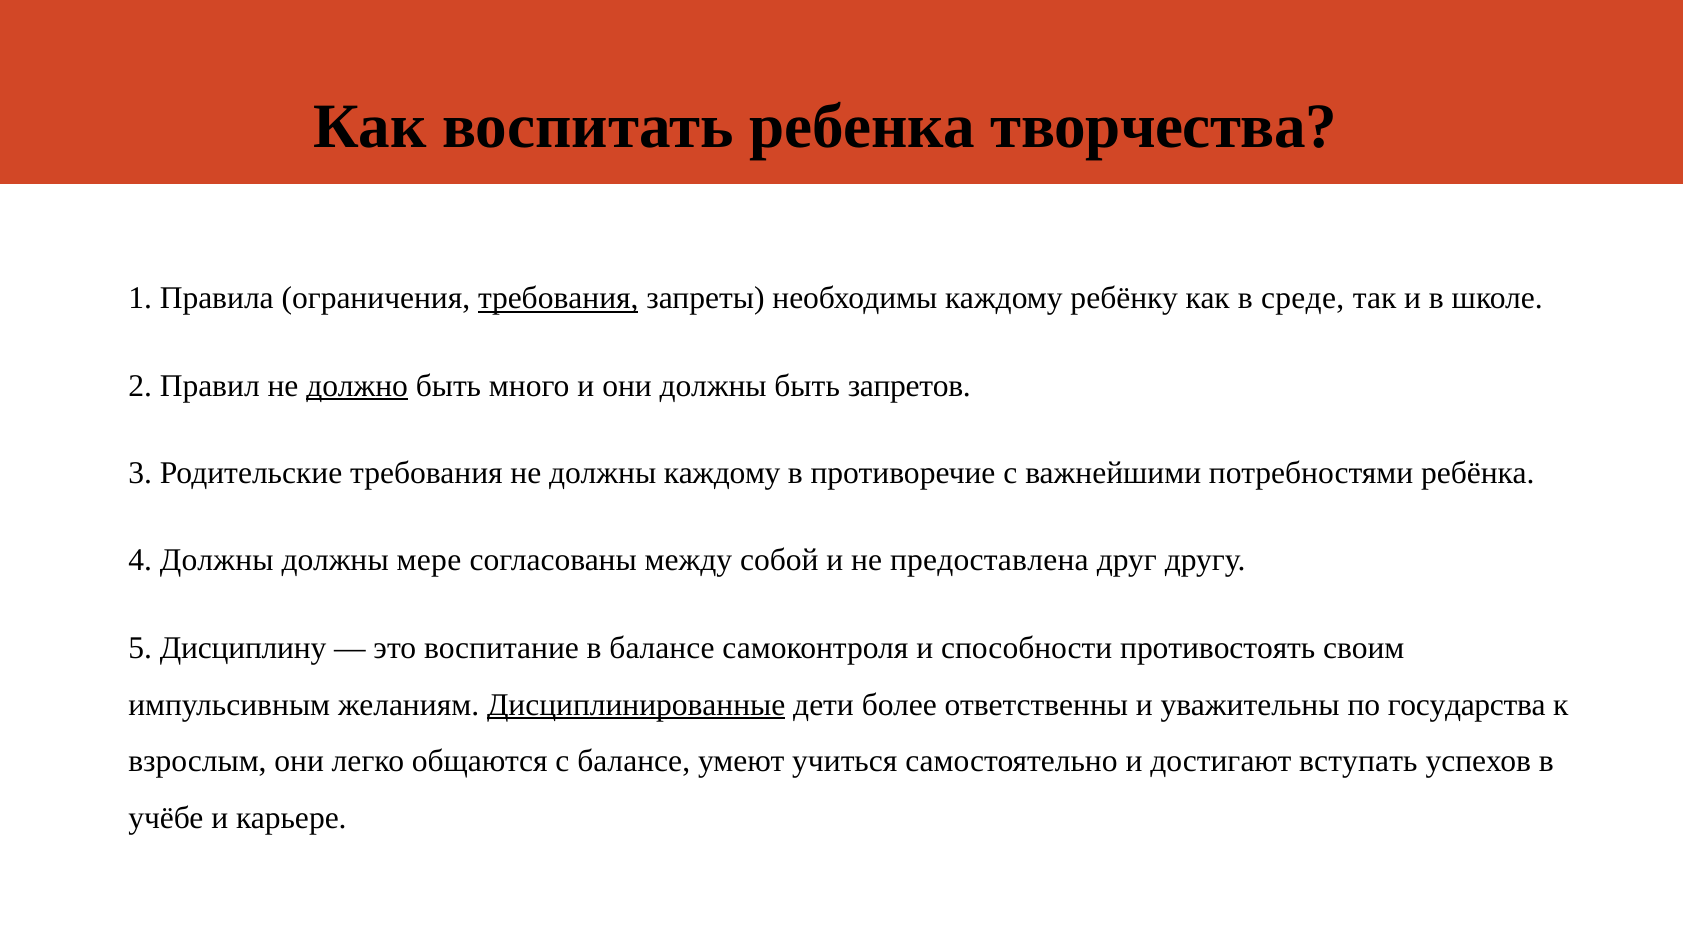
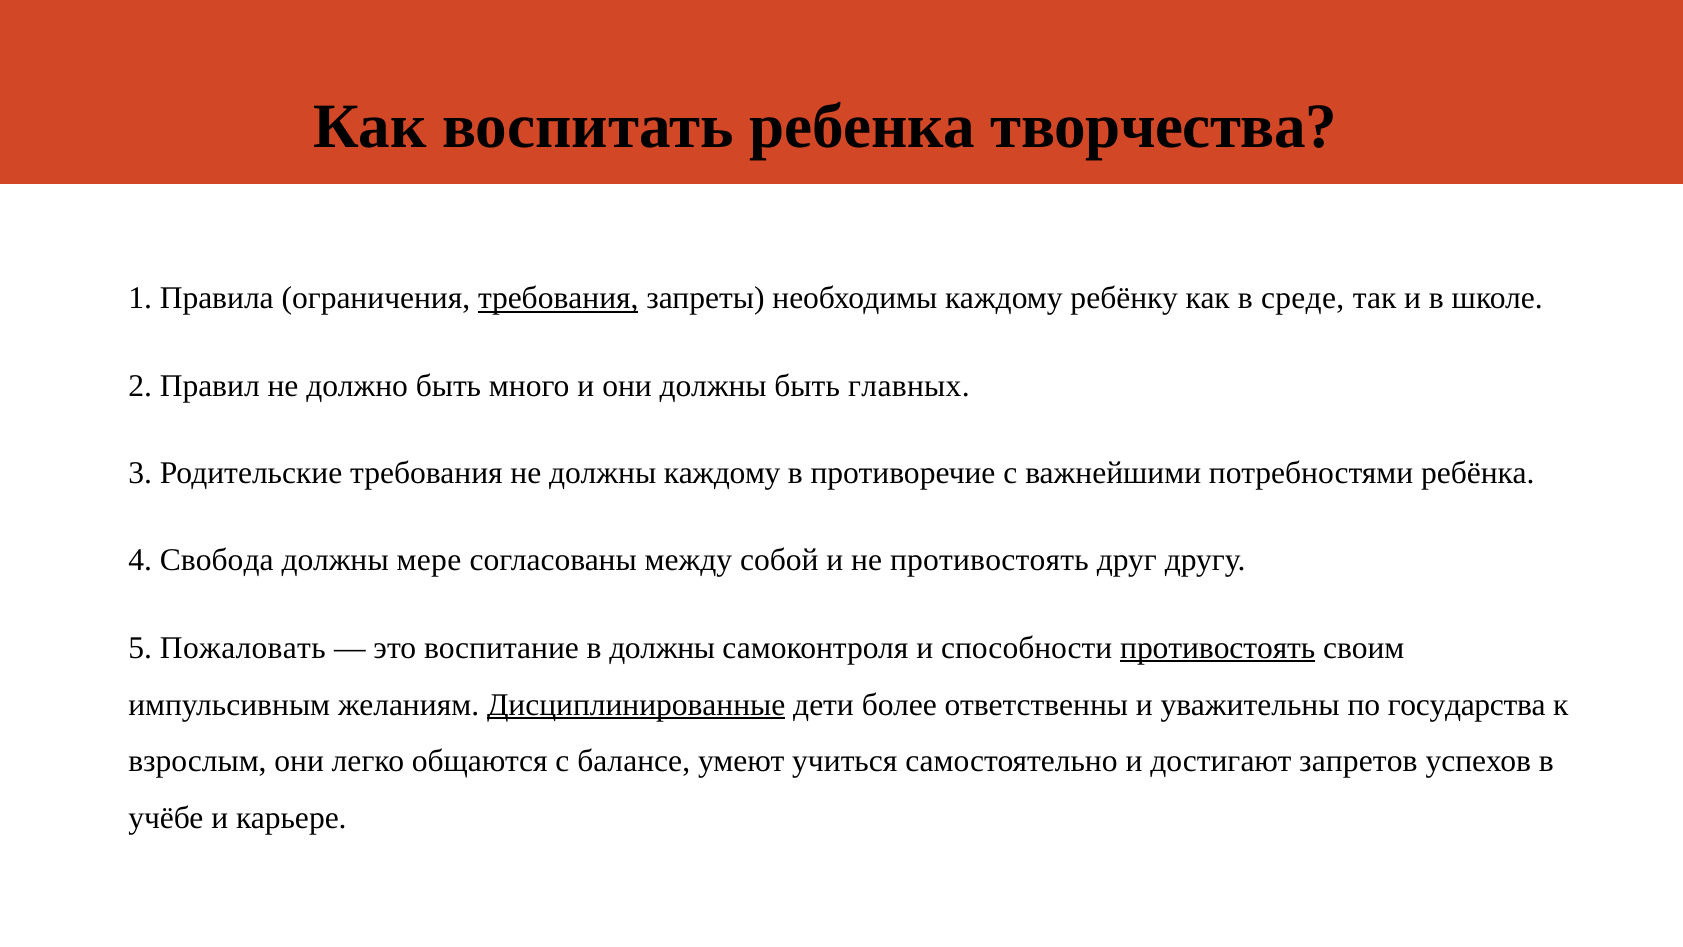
должно underline: present -> none (357, 386)
запретов: запретов -> главных (909, 386)
4 Должны: Должны -> Свобода (217, 560)
не предоставлена: предоставлена -> противостоять (989, 560)
Дисциплину: Дисциплину -> Пожаловать (243, 648)
в балансе: балансе -> должны (662, 648)
противостоять underline: none -> present (1218, 648)
вступать: вступать -> запретов (1358, 761)
